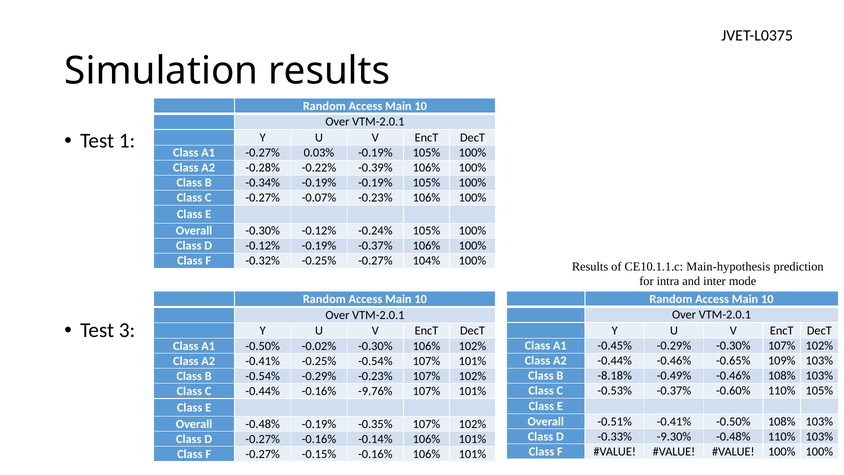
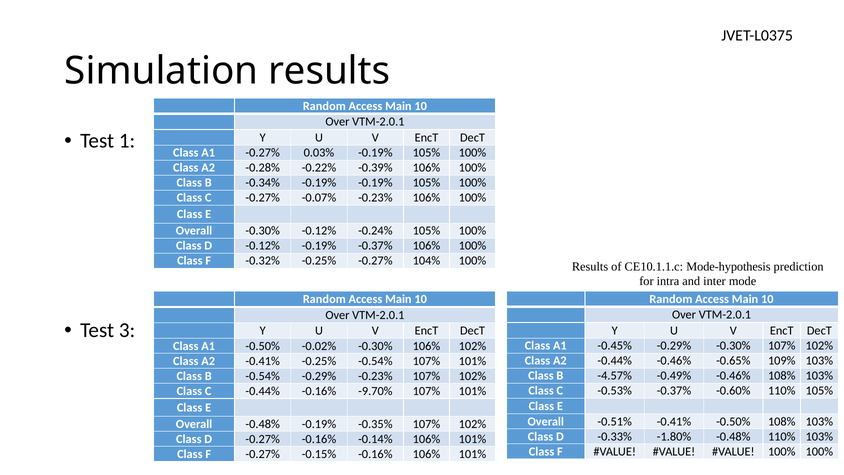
Main-hypothesis: Main-hypothesis -> Mode-hypothesis (728, 266)
-8.18%: -8.18% -> -4.57% (615, 376)
-9.76%: -9.76% -> -9.70% (375, 391)
-9.30%: -9.30% -> -1.80% (674, 436)
